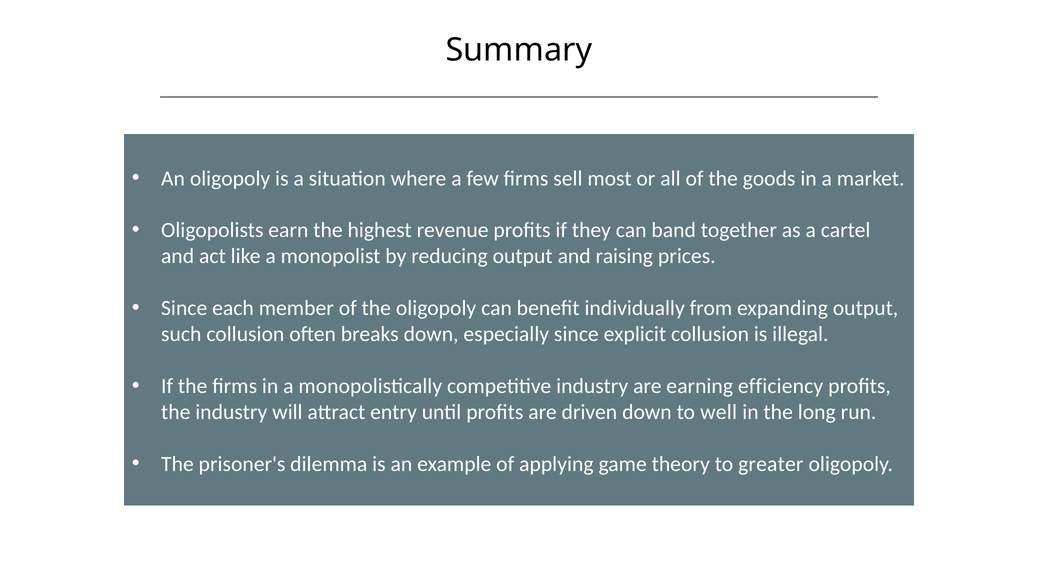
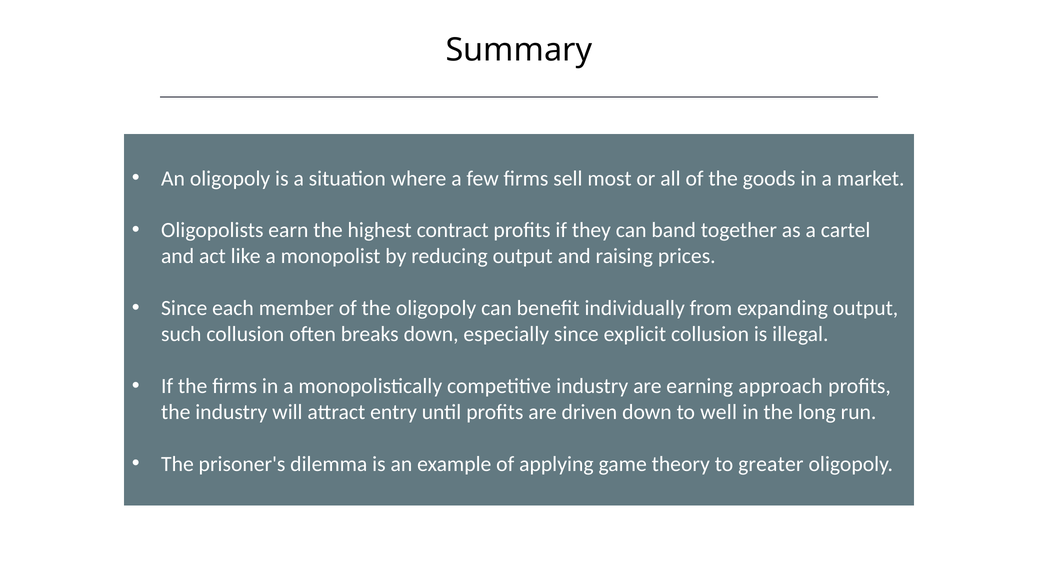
revenue: revenue -> contract (453, 230)
efficiency: efficiency -> approach (781, 386)
